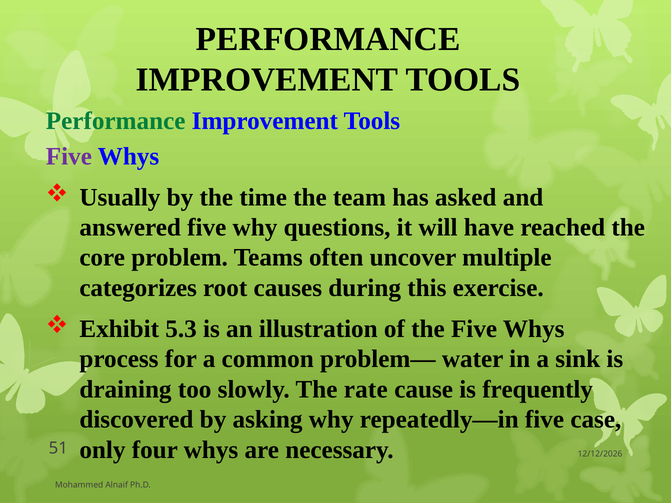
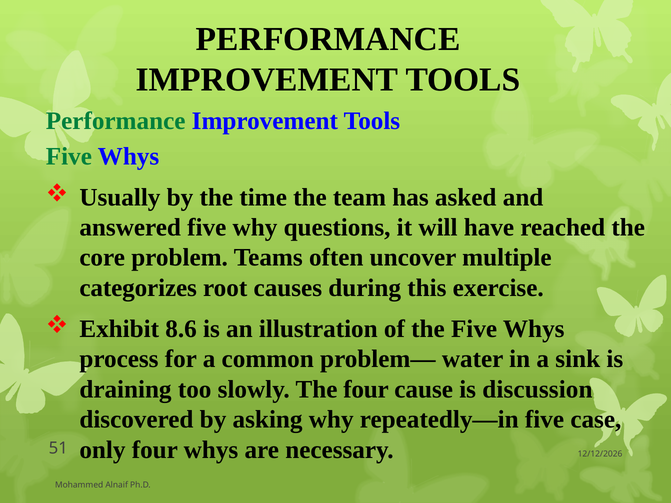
Five colour: purple -> green (69, 156)
5.3: 5.3 -> 8.6 (181, 329)
The rate: rate -> four (366, 390)
frequently: frequently -> discussion (537, 390)
